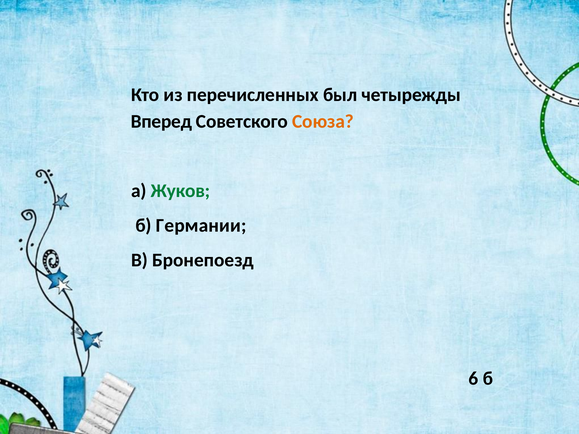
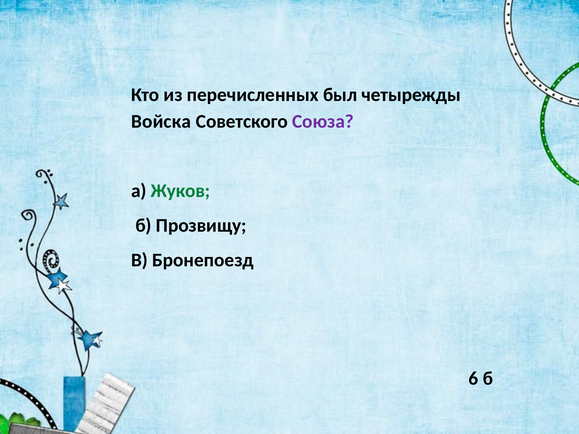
Вперед: Вперед -> Войска (161, 122)
Союза colour: orange -> purple (323, 122)
Германии: Германии -> Прозвищу (201, 226)
